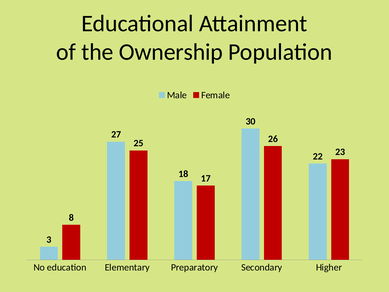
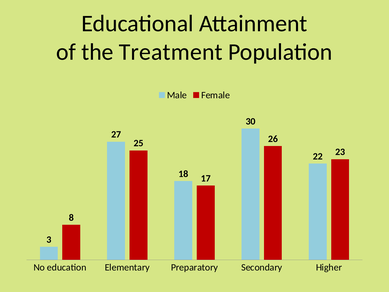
Ownership: Ownership -> Treatment (171, 52)
